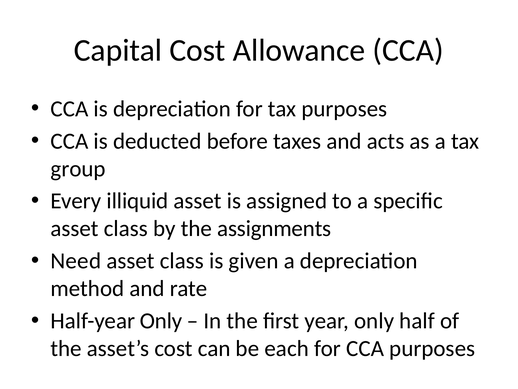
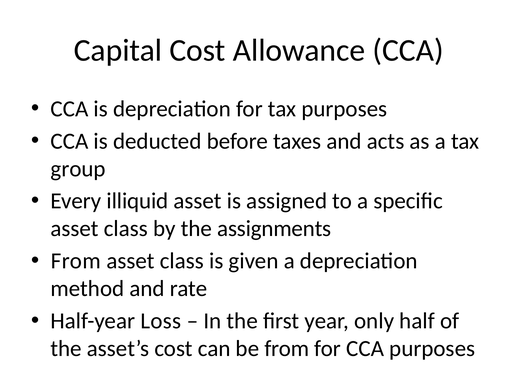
Need: Need -> From (76, 261)
Half-year Only: Only -> Loss (161, 321)
be each: each -> from (287, 348)
